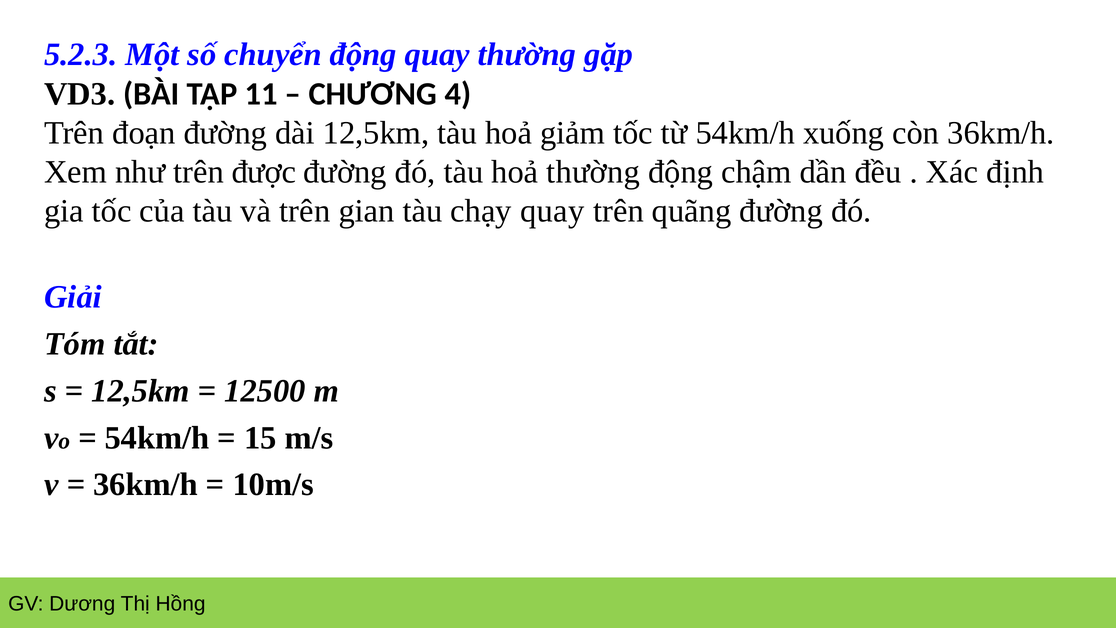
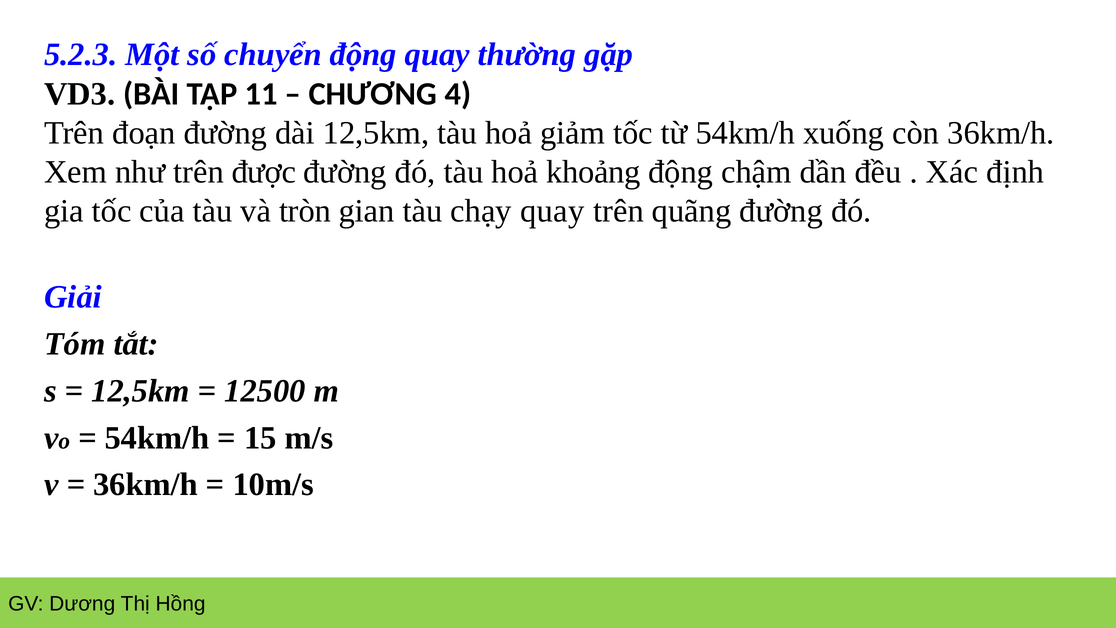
hoả thường: thường -> khoảng (593, 172)
và trên: trên -> tròn (305, 211)
